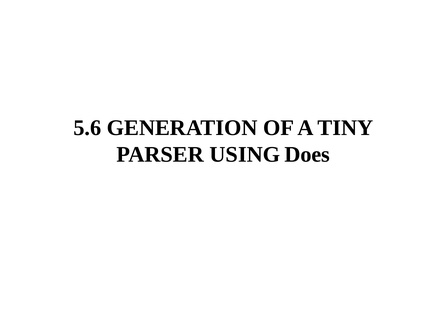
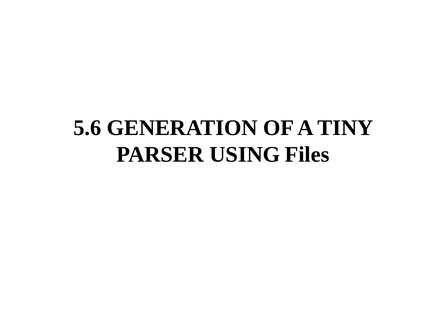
Does: Does -> Files (307, 155)
